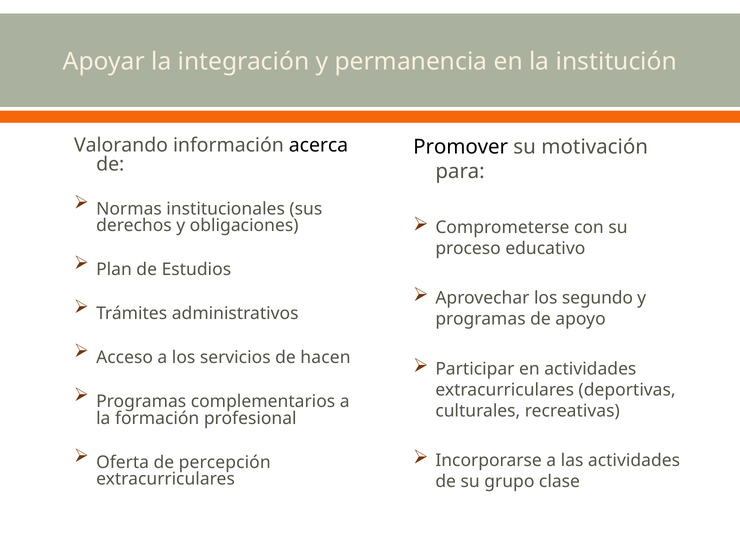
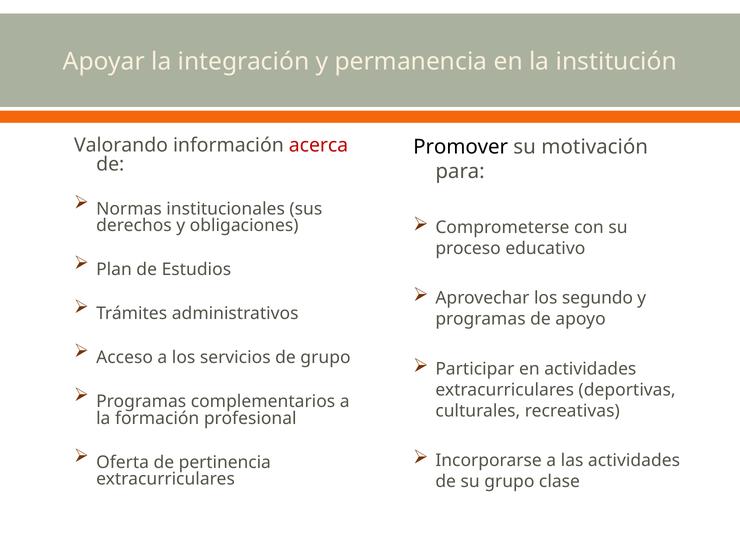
acerca colour: black -> red (319, 145)
de hacen: hacen -> grupo (326, 358)
percepción: percepción -> pertinencia (225, 462)
